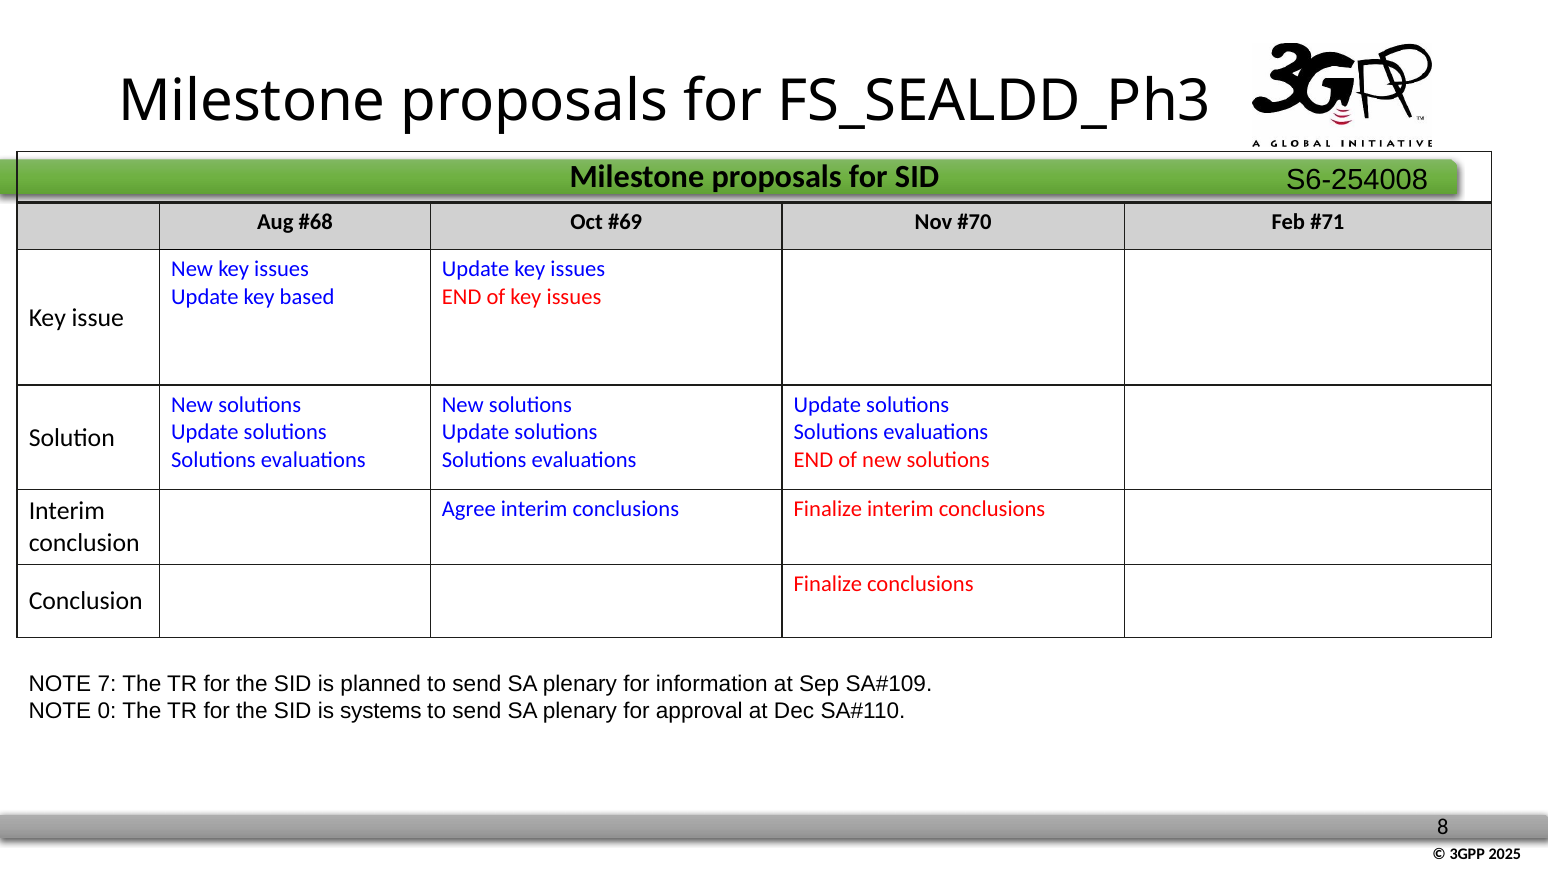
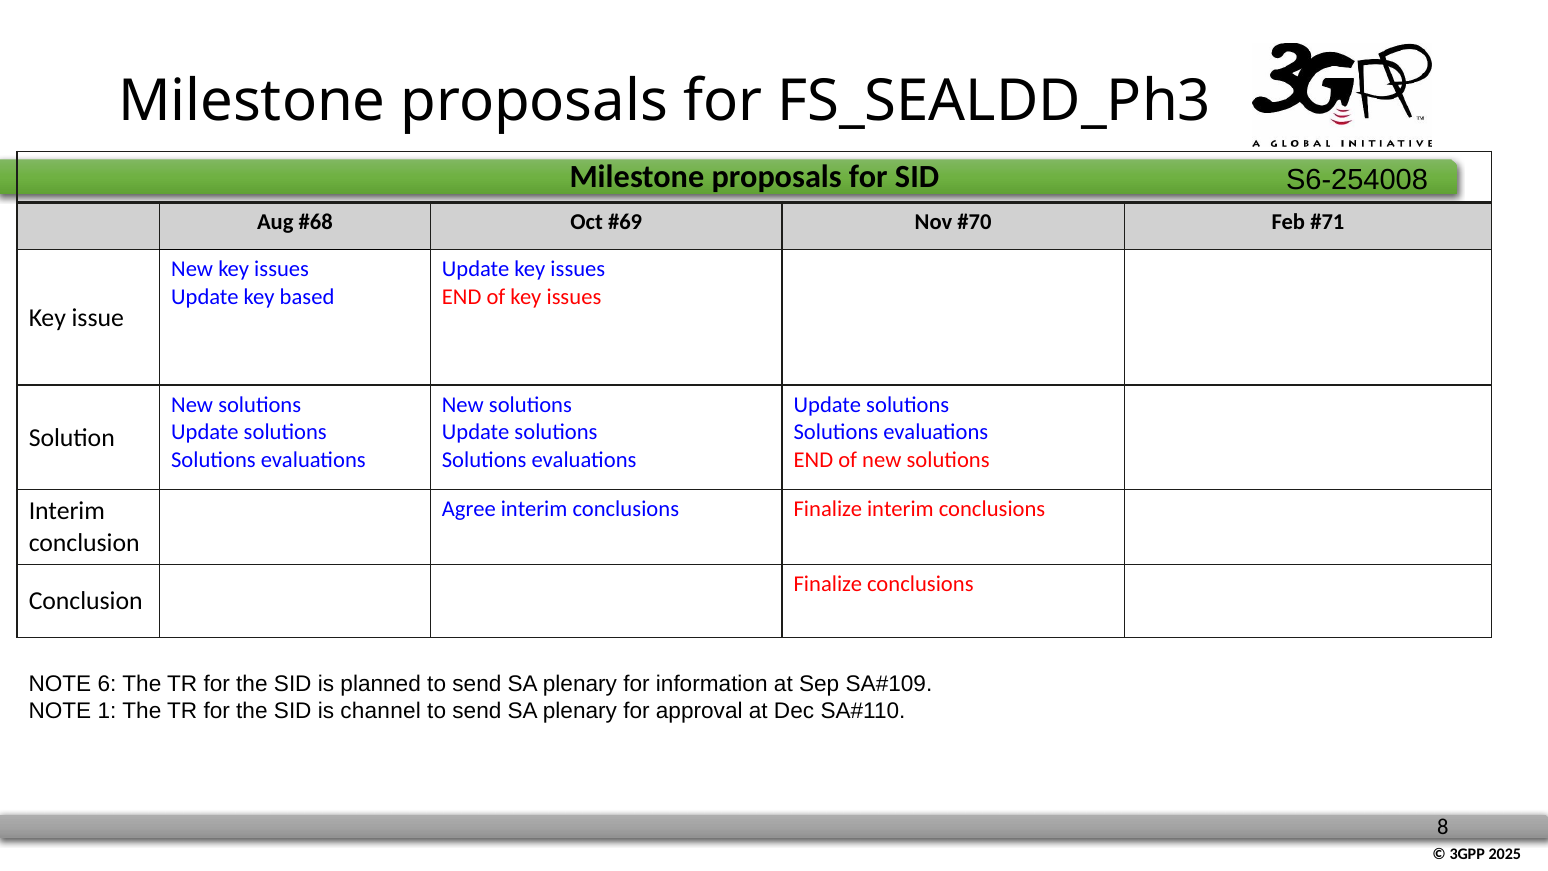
7: 7 -> 6 (107, 684)
0: 0 -> 1 (107, 711)
systems: systems -> channel (381, 711)
